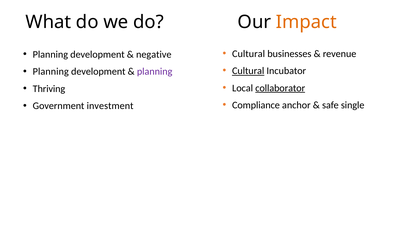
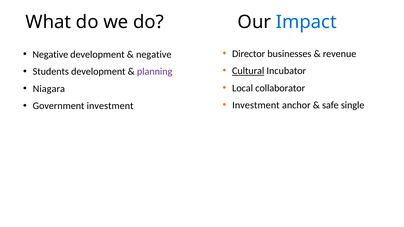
Impact colour: orange -> blue (306, 22)
Cultural: Cultural -> Director (249, 54)
Planning: Planning -> Negative (50, 55)
Planning: Planning -> Students (51, 72)
collaborator underline: present -> none (280, 88)
Thriving: Thriving -> Niagara (49, 89)
Compliance: Compliance -> Investment (256, 105)
